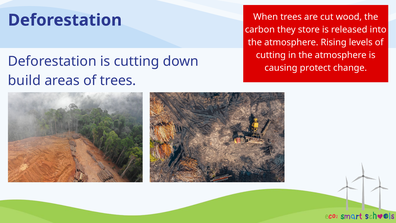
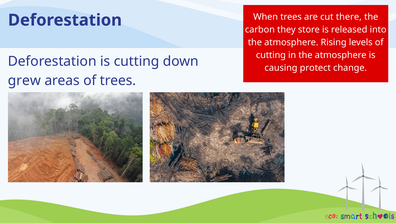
wood: wood -> there (349, 17)
build: build -> grew (24, 80)
